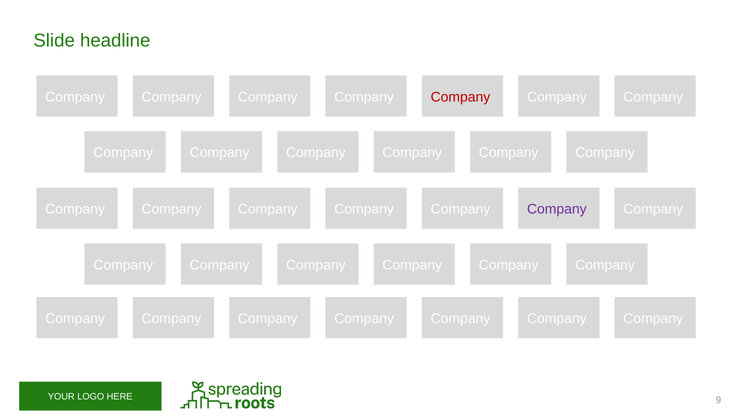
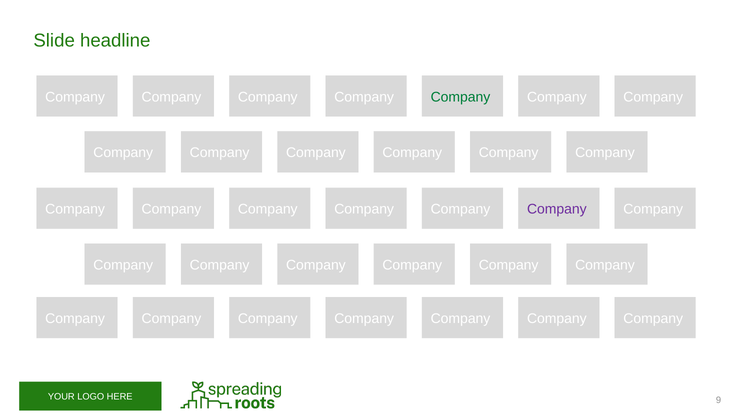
Company colour: red -> green (460, 97)
